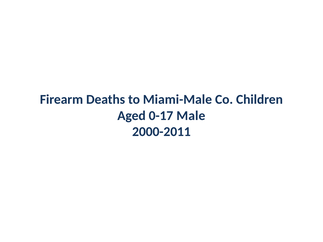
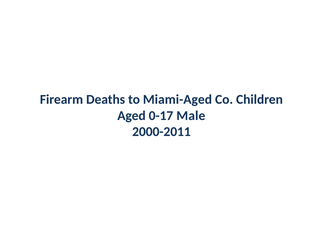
Miami-Male: Miami-Male -> Miami-Aged (177, 100)
